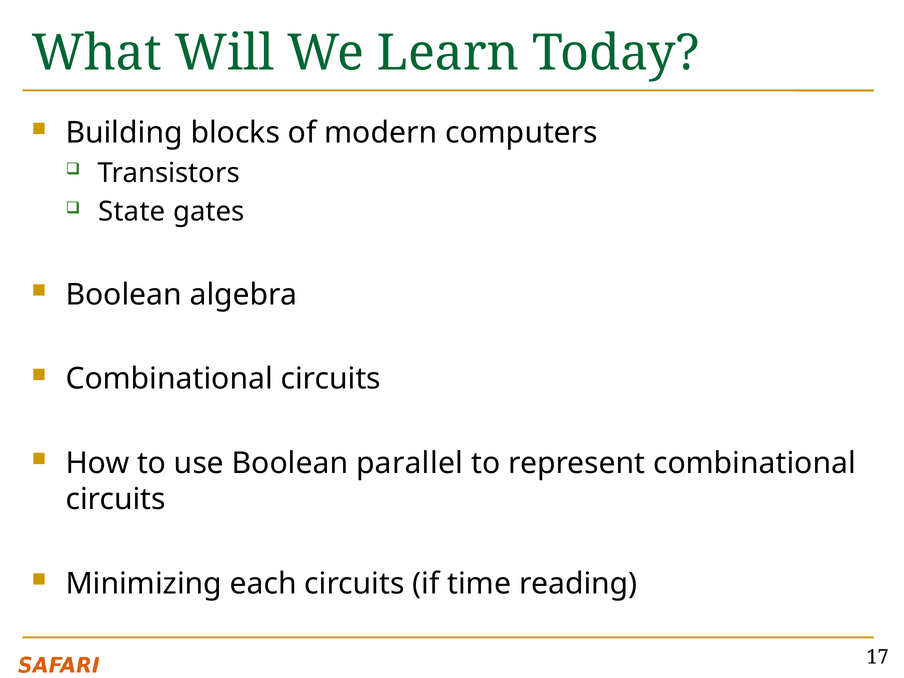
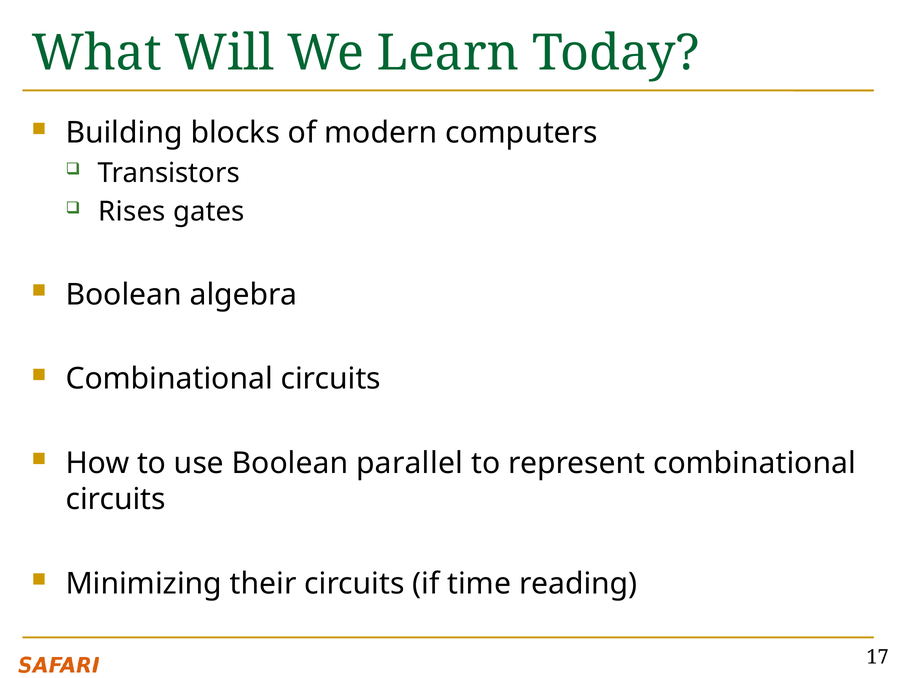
State: State -> Rises (132, 212)
each: each -> their (263, 584)
